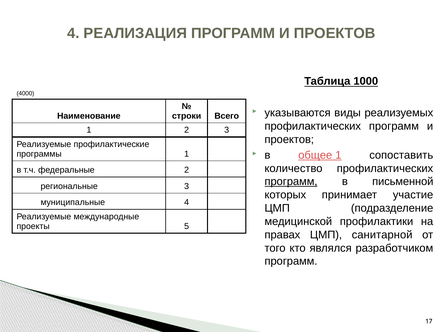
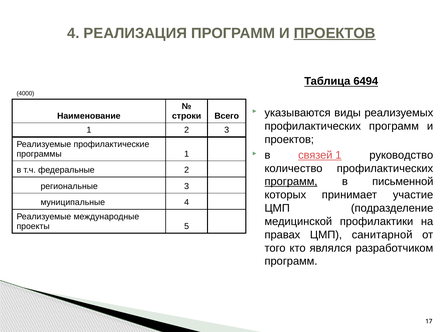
ПРОЕКТОВ underline: none -> present (335, 33)
1000: 1000 -> 6494 (366, 81)
общее: общее -> связей (315, 155)
сопоставить: сопоставить -> руководство (401, 155)
